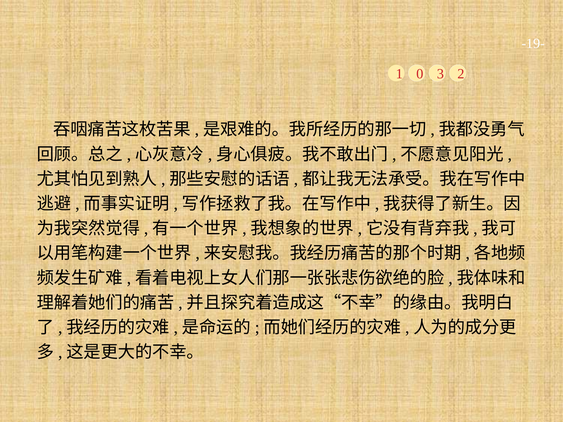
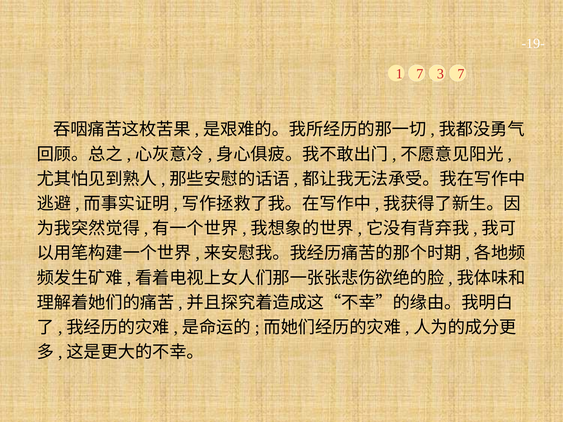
1 0: 0 -> 7 (420, 74)
3 2: 2 -> 7 (461, 74)
